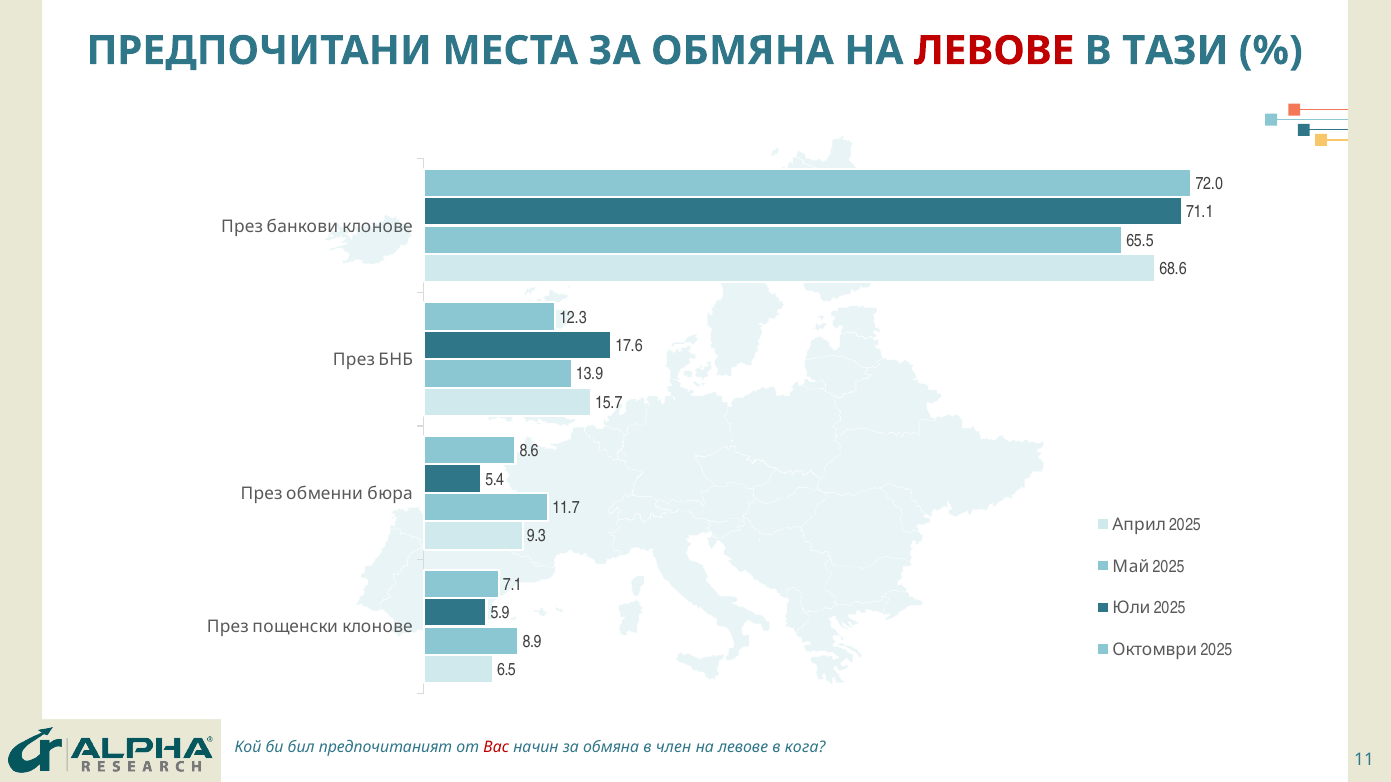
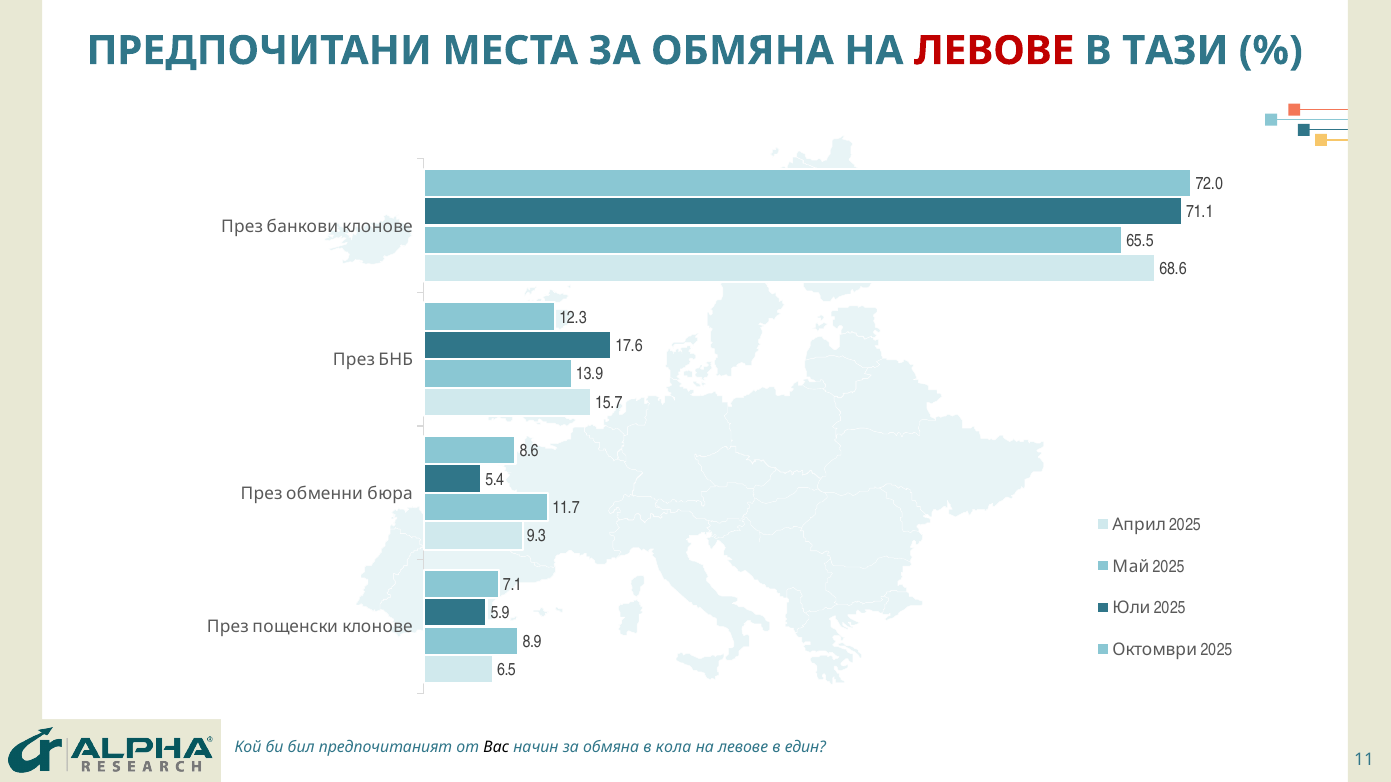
Вас colour: red -> black (496, 748)
член: член -> кола (674, 748)
кога: кога -> един (805, 748)
